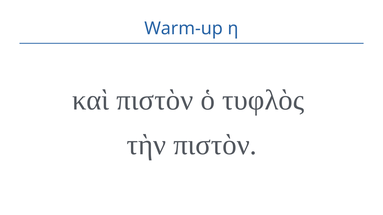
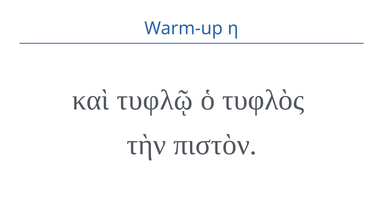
καὶ πιστὸν: πιστὸν -> τυφλῷ (155, 100)
